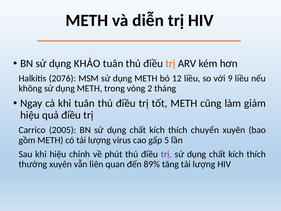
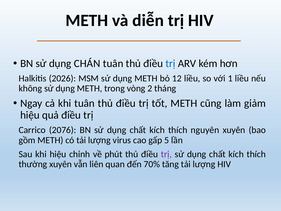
KHẢO: KHẢO -> CHÁN (87, 63)
trị colour: orange -> blue (170, 63)
2076: 2076 -> 2026 (62, 78)
9: 9 -> 1 (230, 78)
2005: 2005 -> 2076 (63, 130)
chuyển: chuyển -> nguyên (205, 130)
89%: 89% -> 70% (152, 164)
